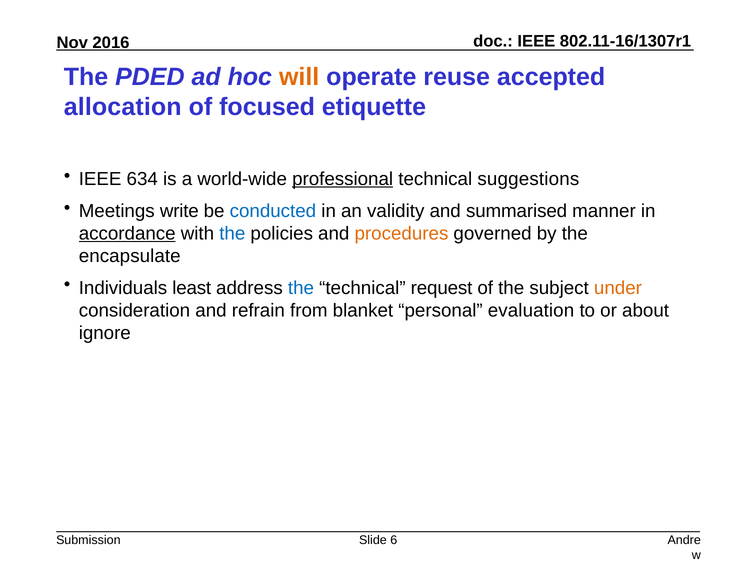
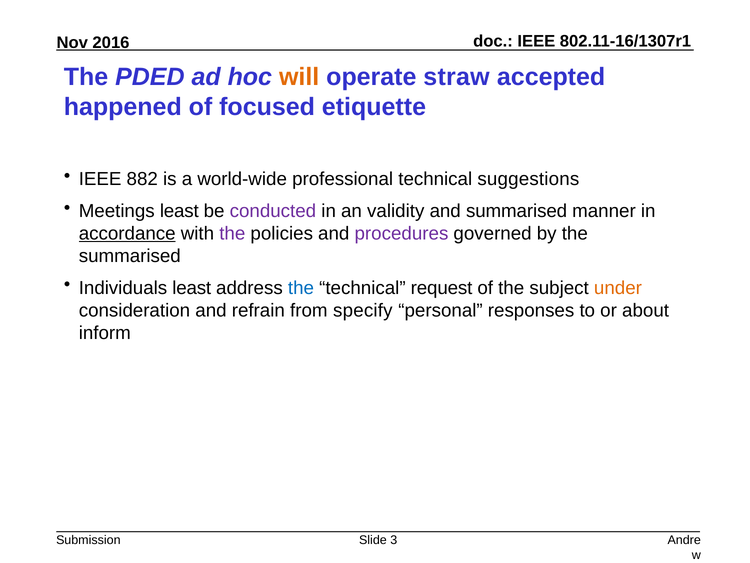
reuse: reuse -> straw (457, 77)
allocation: allocation -> happened (123, 107)
634: 634 -> 882 (142, 179)
professional underline: present -> none (343, 179)
Meetings write: write -> least (179, 211)
conducted colour: blue -> purple (273, 211)
the colour: blue -> purple (232, 233)
procedures colour: orange -> purple (401, 233)
encapsulate: encapsulate -> summarised (130, 256)
blanket: blanket -> specify (363, 310)
evaluation: evaluation -> responses (531, 310)
ignore: ignore -> inform (105, 333)
6: 6 -> 3 (394, 539)
